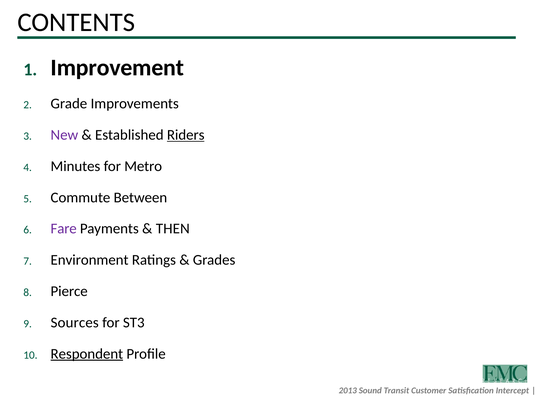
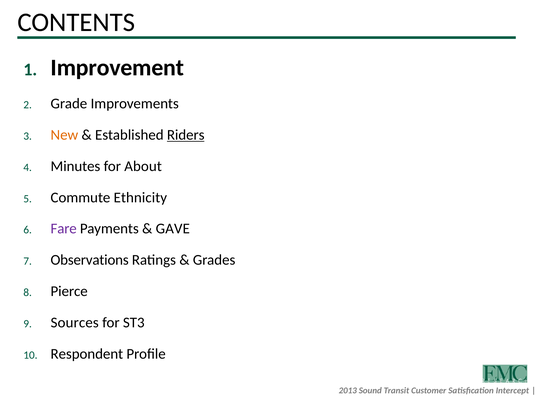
New colour: purple -> orange (64, 135)
Metro: Metro -> About (143, 166)
Between: Between -> Ethnicity (140, 197)
THEN: THEN -> GAVE (173, 229)
Environment: Environment -> Observations (90, 260)
Respondent underline: present -> none (87, 354)
